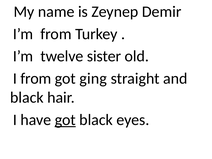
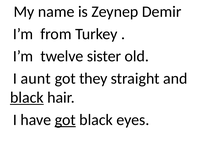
I from: from -> aunt (36, 78)
ging: ging -> they (93, 78)
black underline: none -> present (27, 98)
